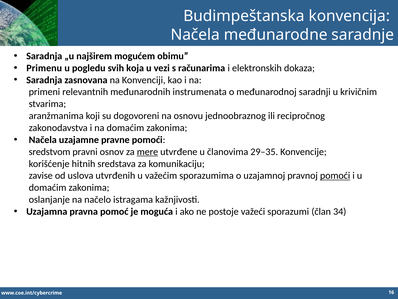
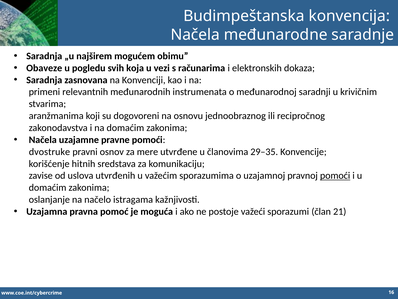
Primenu: Primenu -> Obaveze (44, 68)
sredstvom: sredstvom -> dvostruke (49, 151)
mere underline: present -> none (147, 151)
34: 34 -> 21 (340, 211)
